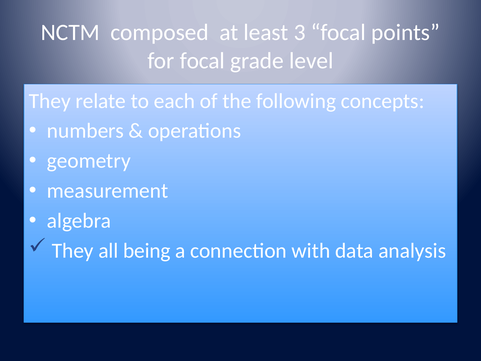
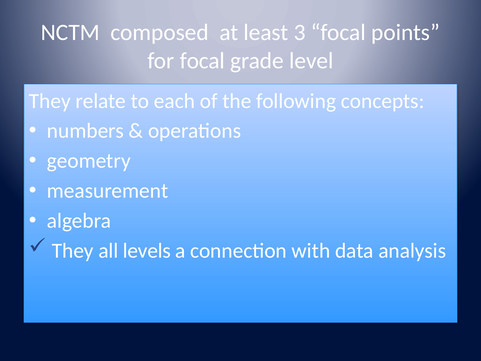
being: being -> levels (147, 251)
